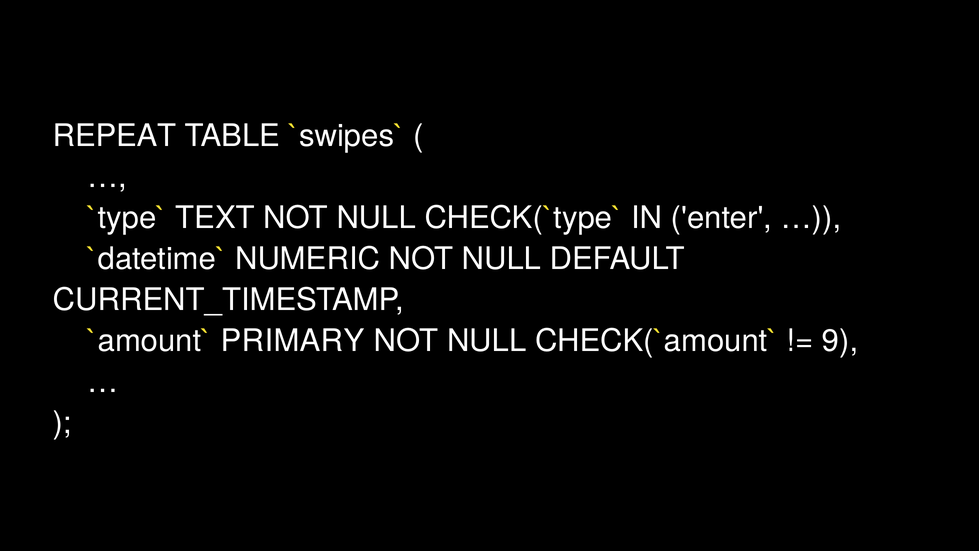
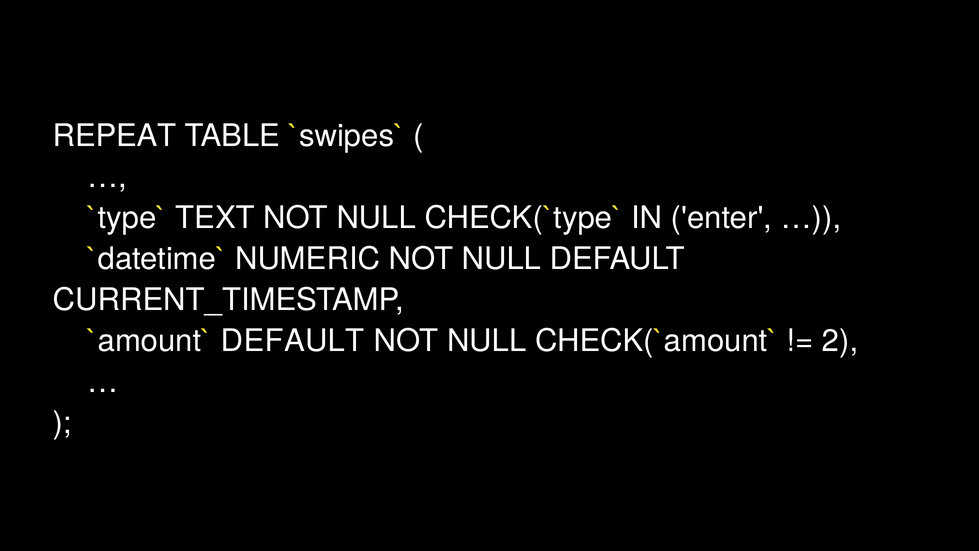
PRIMARY: PRIMARY -> DEFAULT (293, 341)
9: 9 -> 2 (840, 341)
